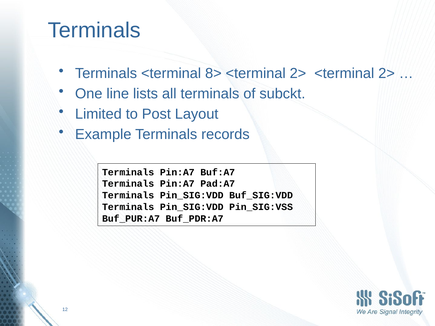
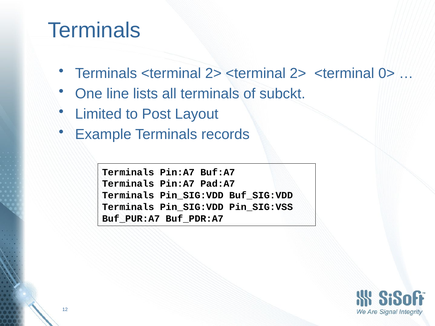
Terminals <terminal 8>: 8> -> 2> (213, 74)
2> <terminal 2>: 2> -> 0> (387, 74)
